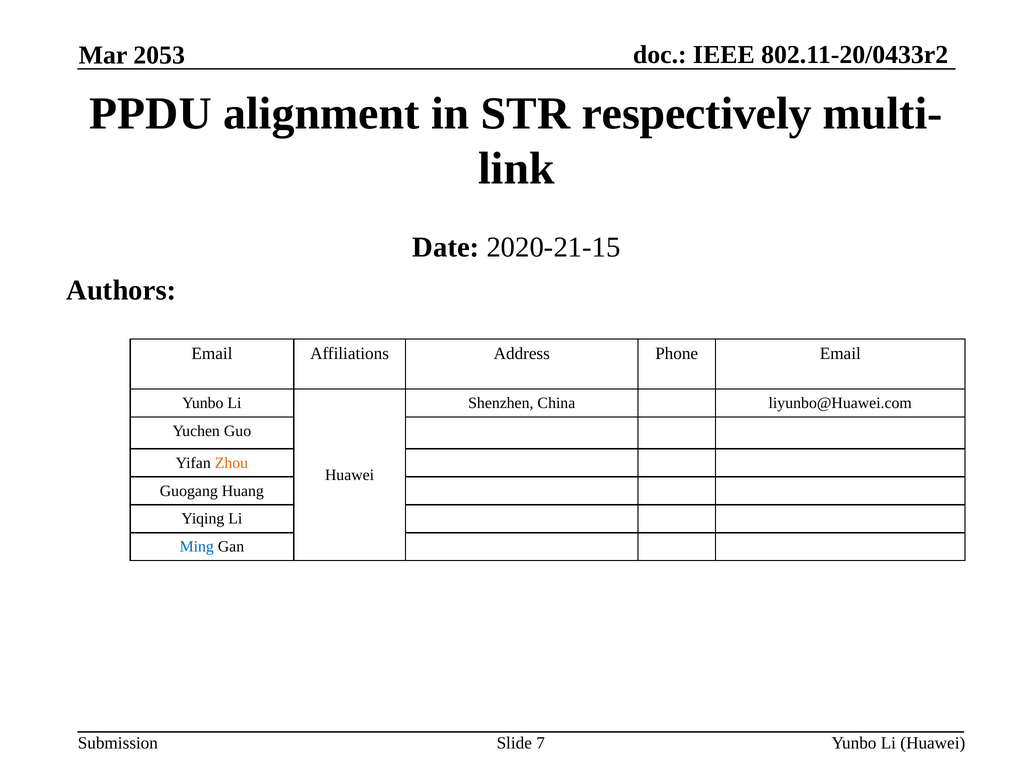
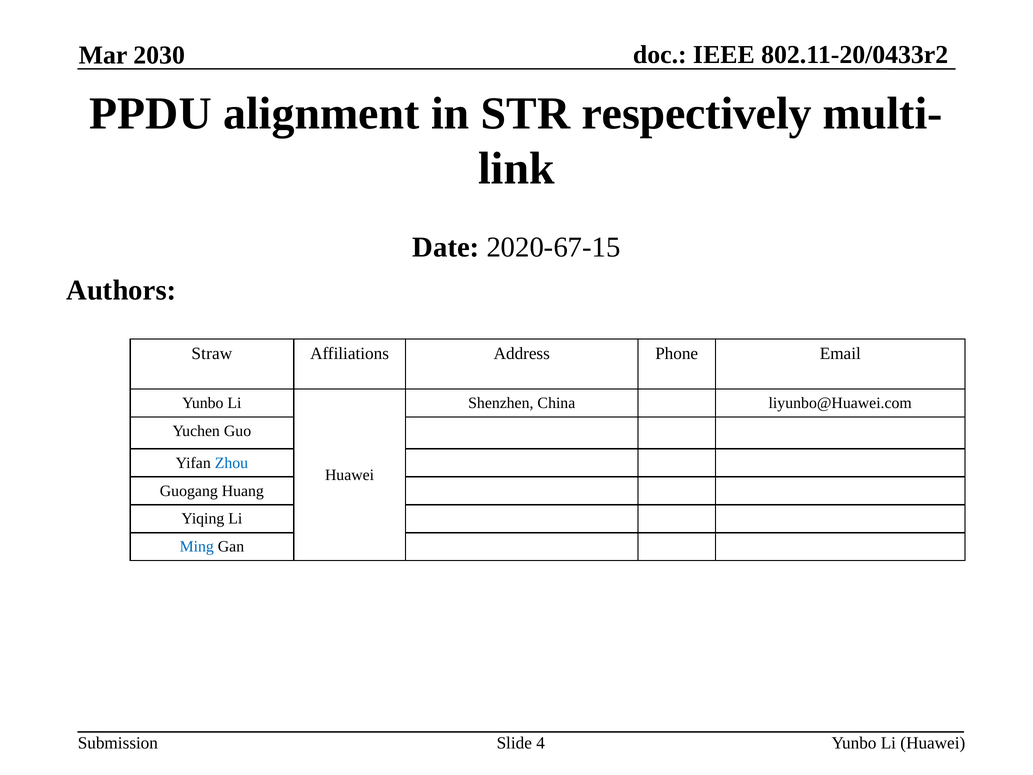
2053: 2053 -> 2030 (159, 55)
2020-21-15: 2020-21-15 -> 2020-67-15 (554, 247)
Email: Email -> Straw (212, 354)
Zhou colour: orange -> blue (231, 463)
7: 7 -> 4 (541, 743)
